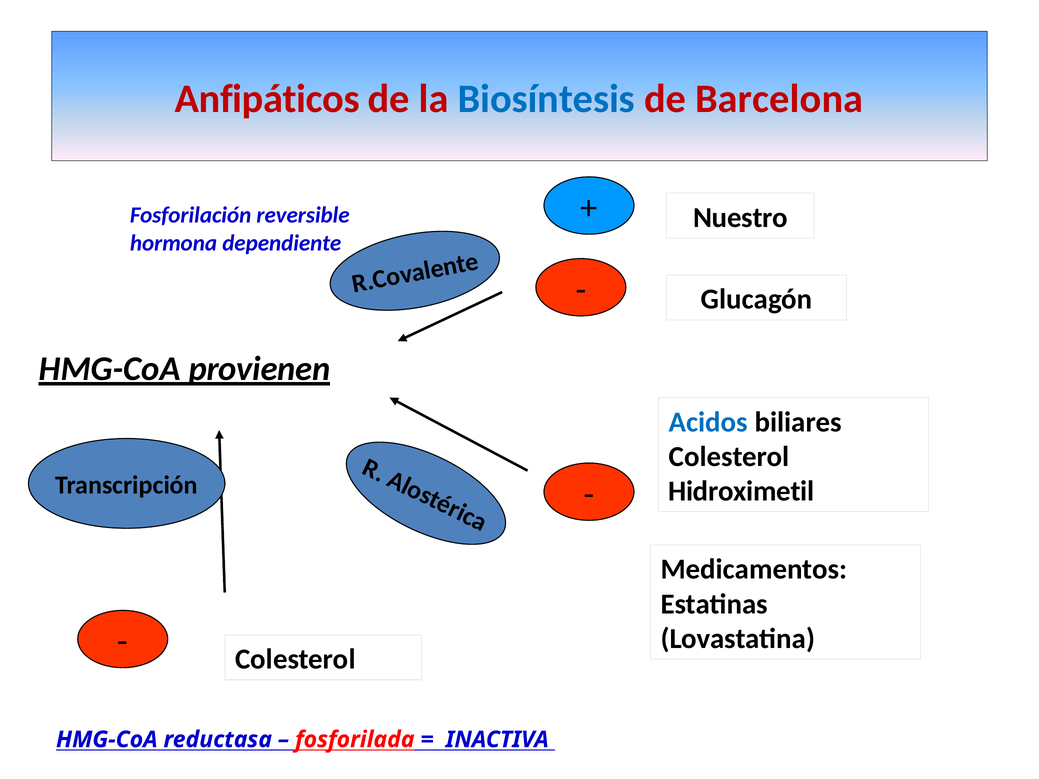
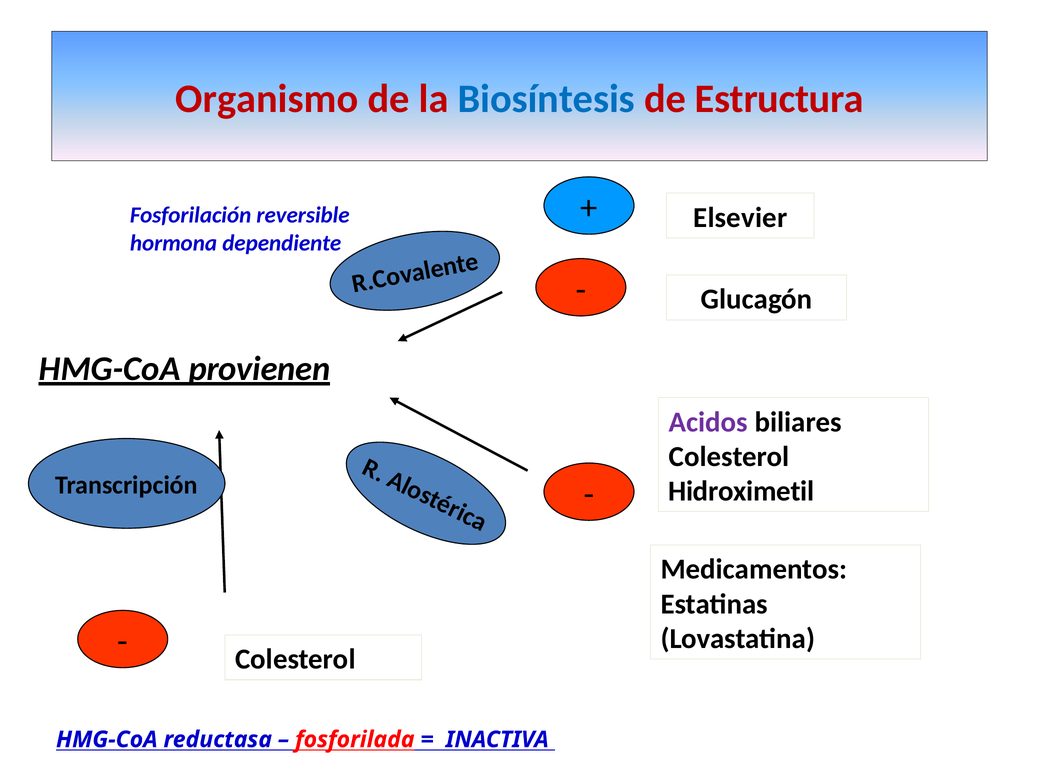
Anfipáticos: Anfipáticos -> Organismo (267, 99)
Barcelona: Barcelona -> Estructura (779, 99)
Nuestro: Nuestro -> Elsevier (740, 218)
Acidos colour: blue -> purple (708, 422)
